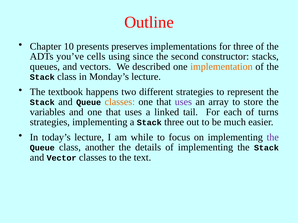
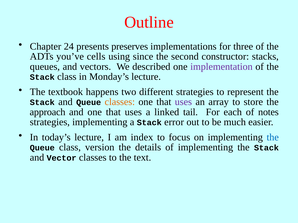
10: 10 -> 24 (69, 46)
implementation colour: orange -> purple (221, 67)
variables: variables -> approach (48, 112)
turns: turns -> notes (268, 112)
Stack three: three -> error (174, 122)
while: while -> index (142, 137)
the colour: purple -> blue (273, 137)
another: another -> version (100, 148)
